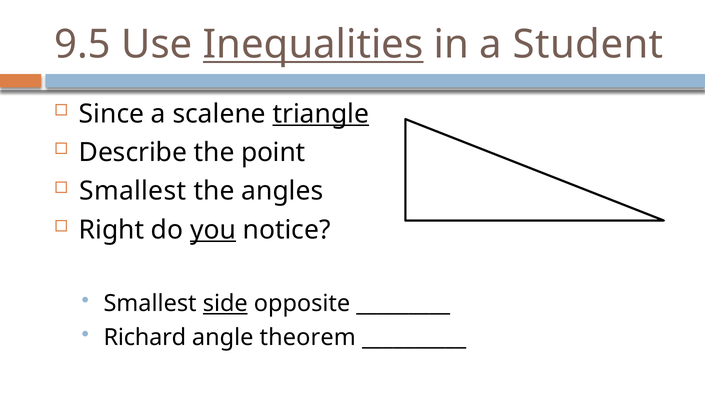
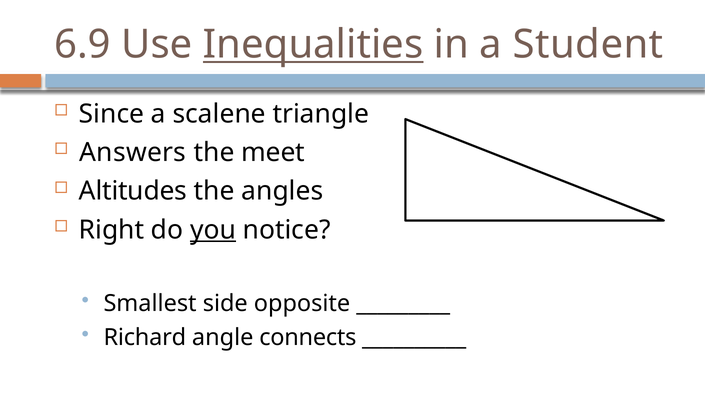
9.5: 9.5 -> 6.9 (83, 45)
triangle underline: present -> none (321, 114)
Describe: Describe -> Answers (133, 152)
point: point -> meet (273, 152)
Smallest: Smallest -> Altitudes (133, 191)
side underline: present -> none (225, 303)
theorem: theorem -> connects (308, 337)
